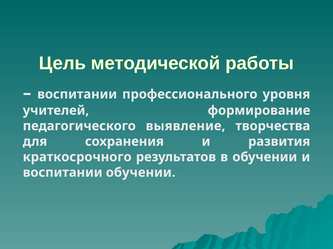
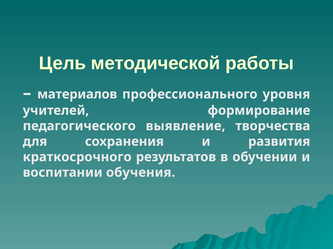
воспитании: воспитании -> материалов (77, 95)
воспитании обучении: обучении -> обучения (141, 173)
